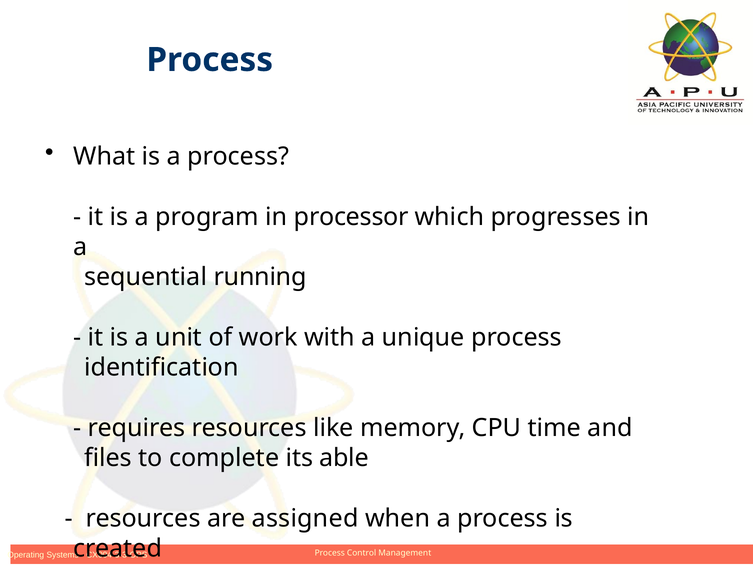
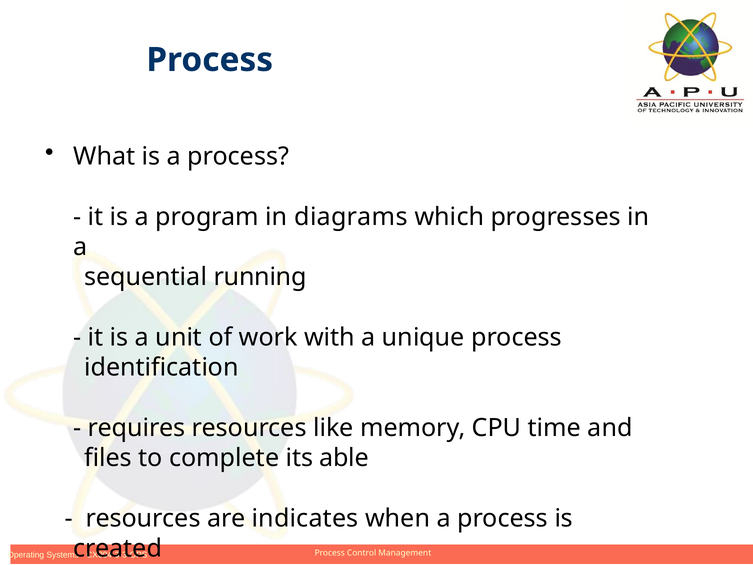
processor: processor -> diagrams (351, 217)
assigned: assigned -> indicates (305, 518)
